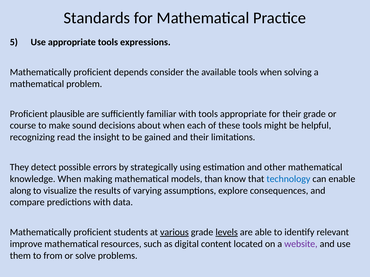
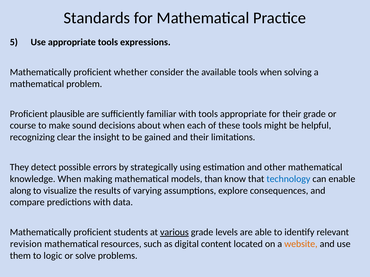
depends: depends -> whether (131, 72)
read: read -> clear (66, 137)
levels underline: present -> none (227, 233)
improve: improve -> revision (26, 244)
website colour: purple -> orange (301, 244)
from: from -> logic (53, 256)
